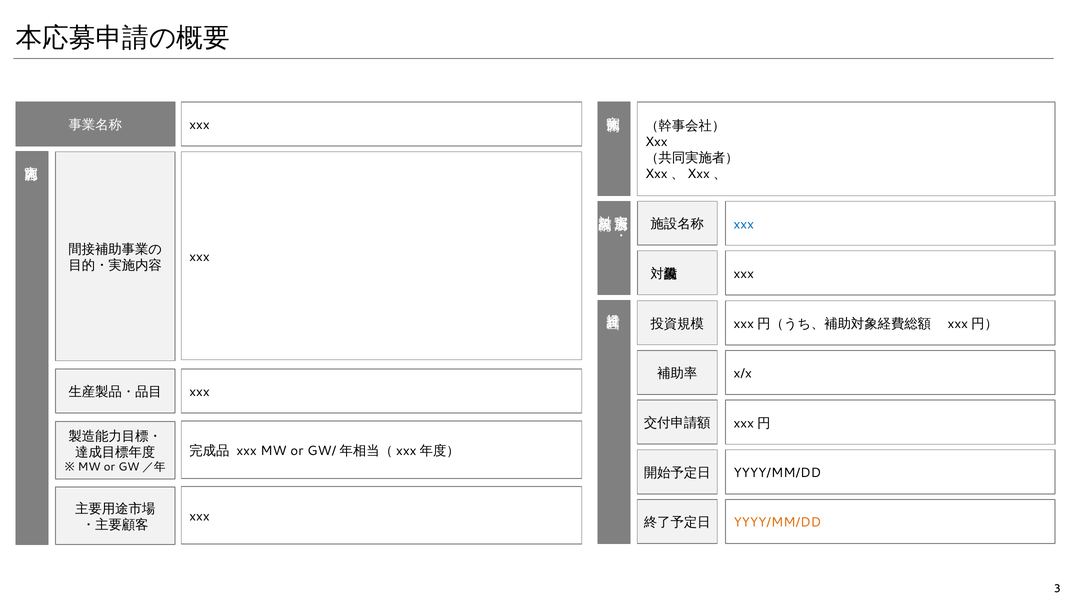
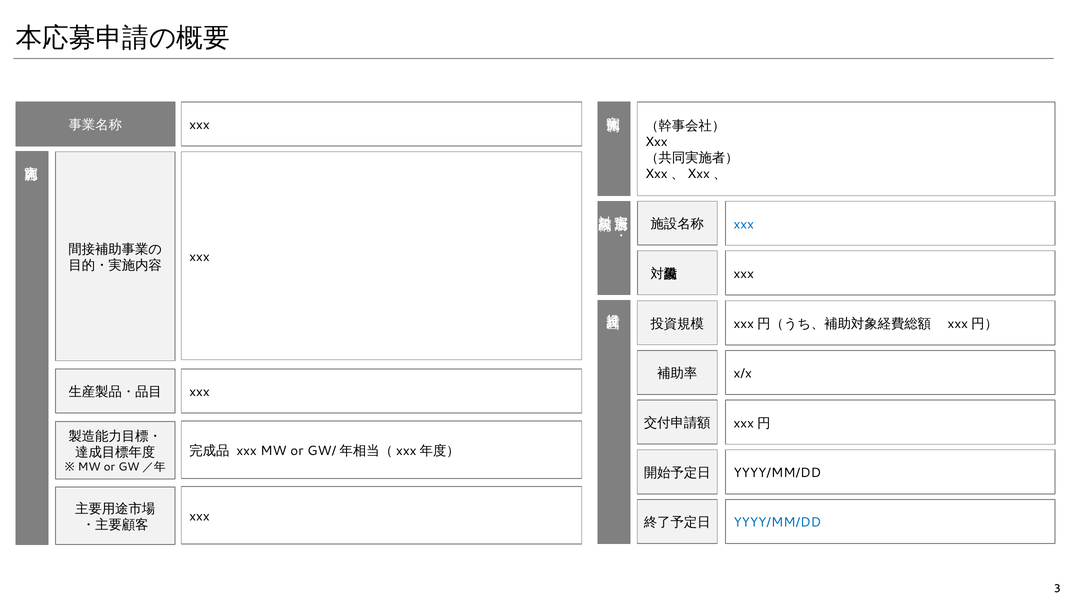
YYYY/MM/DD colour: orange -> blue (777, 523)
